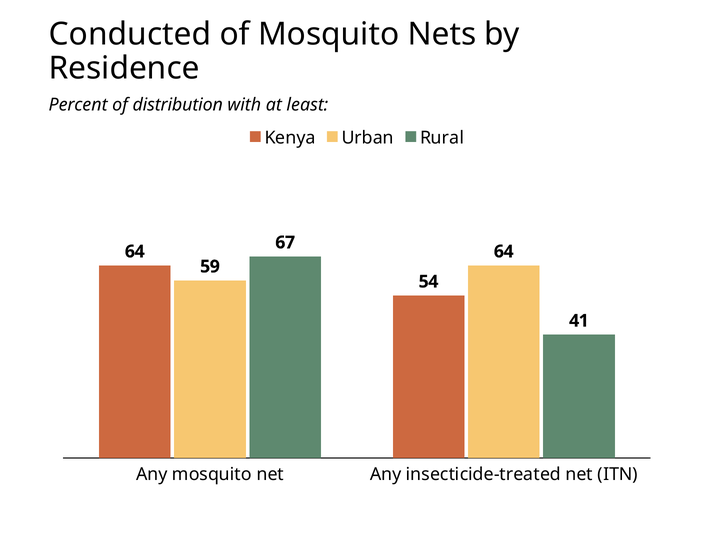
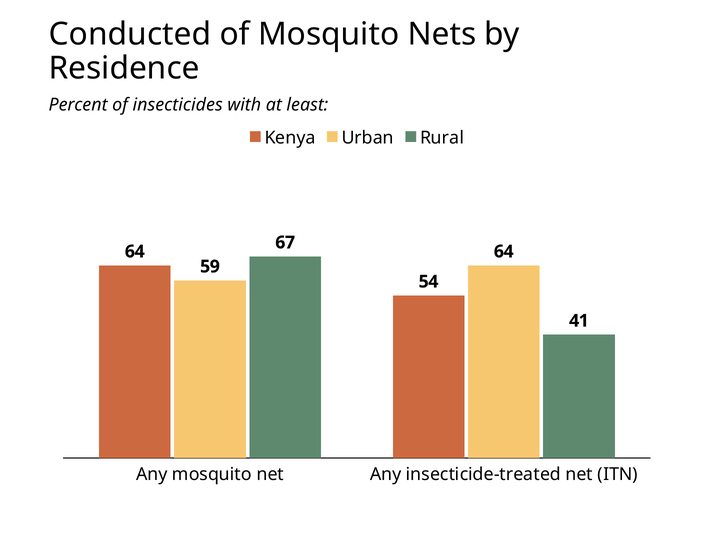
distribution: distribution -> insecticides (178, 105)
